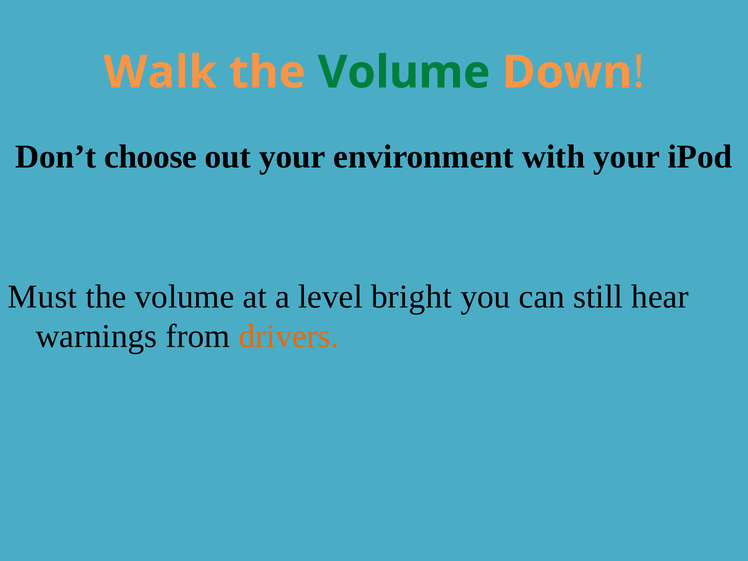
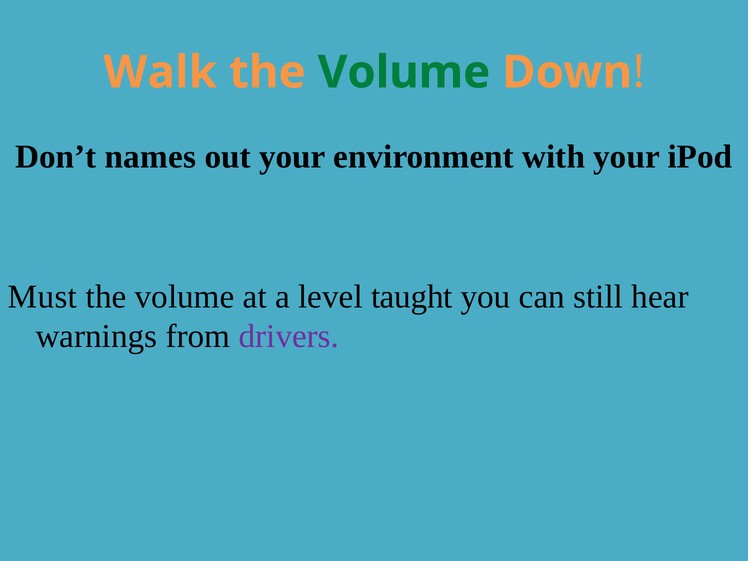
choose: choose -> names (150, 157)
bright: bright -> taught (412, 297)
drivers colour: orange -> purple (289, 336)
